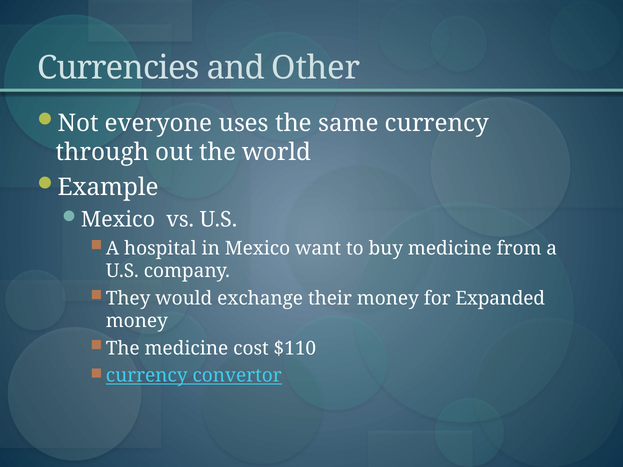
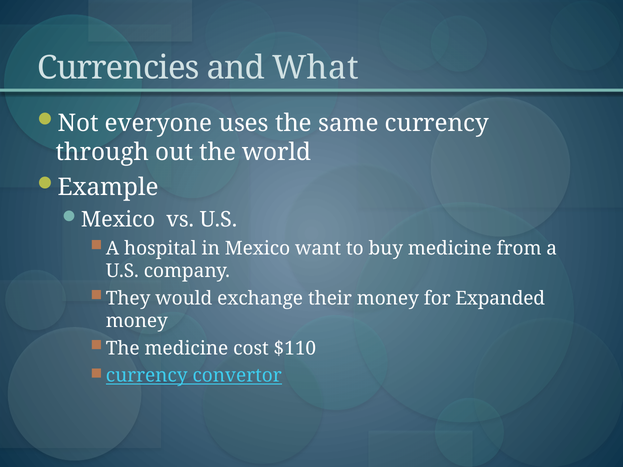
Other: Other -> What (315, 68)
